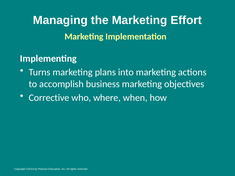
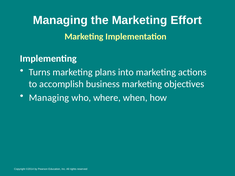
Corrective: Corrective -> Managing (49, 98)
